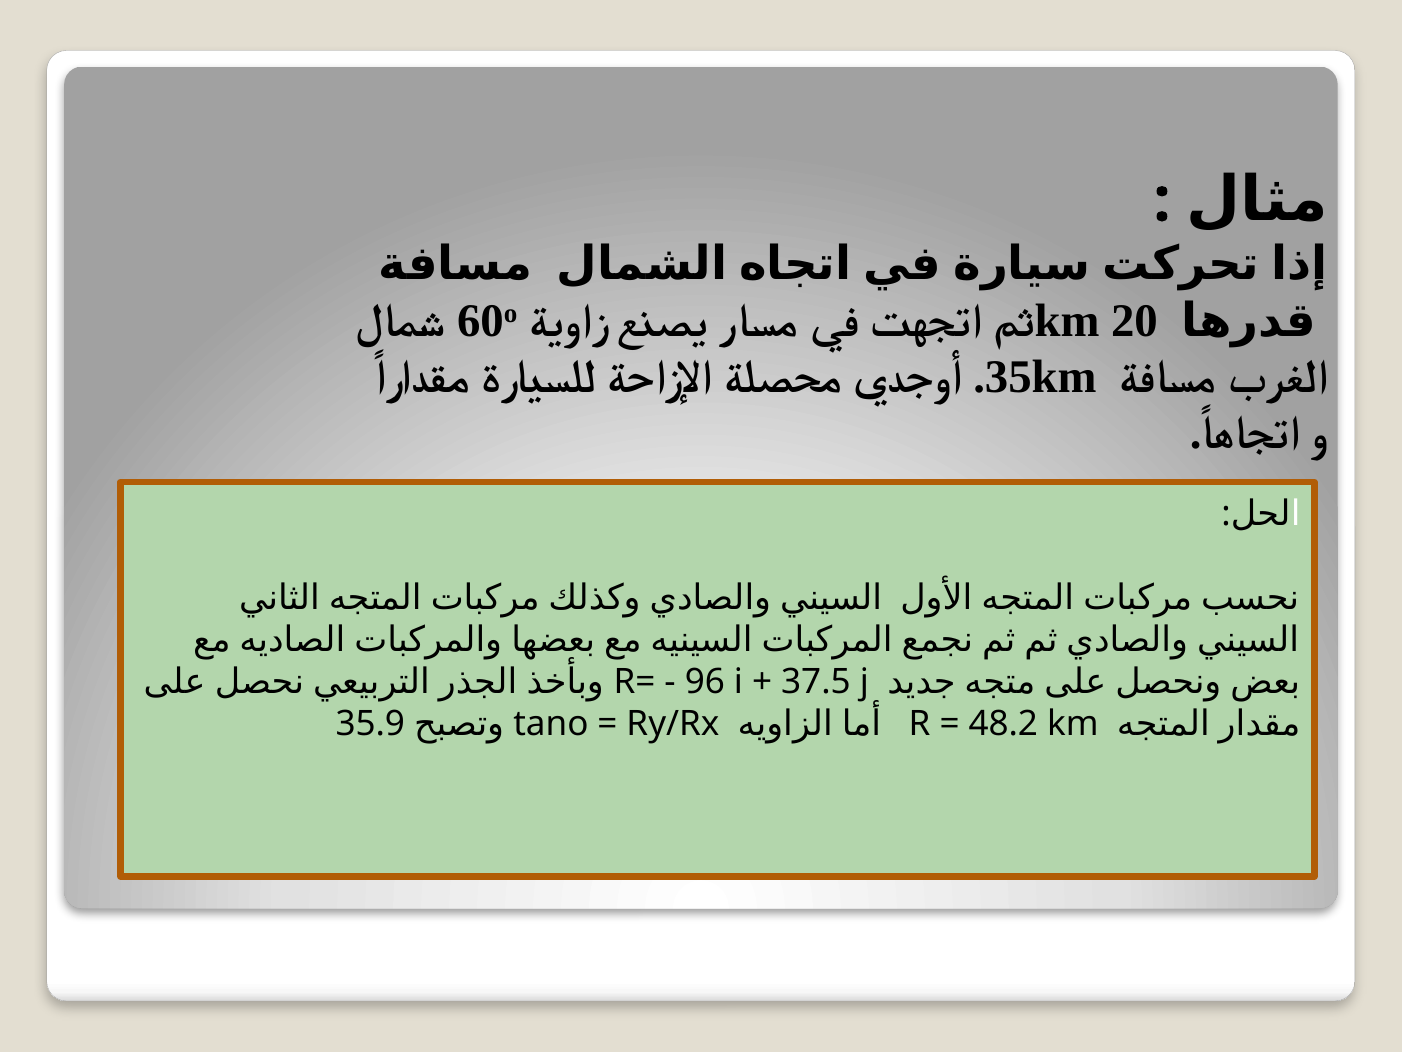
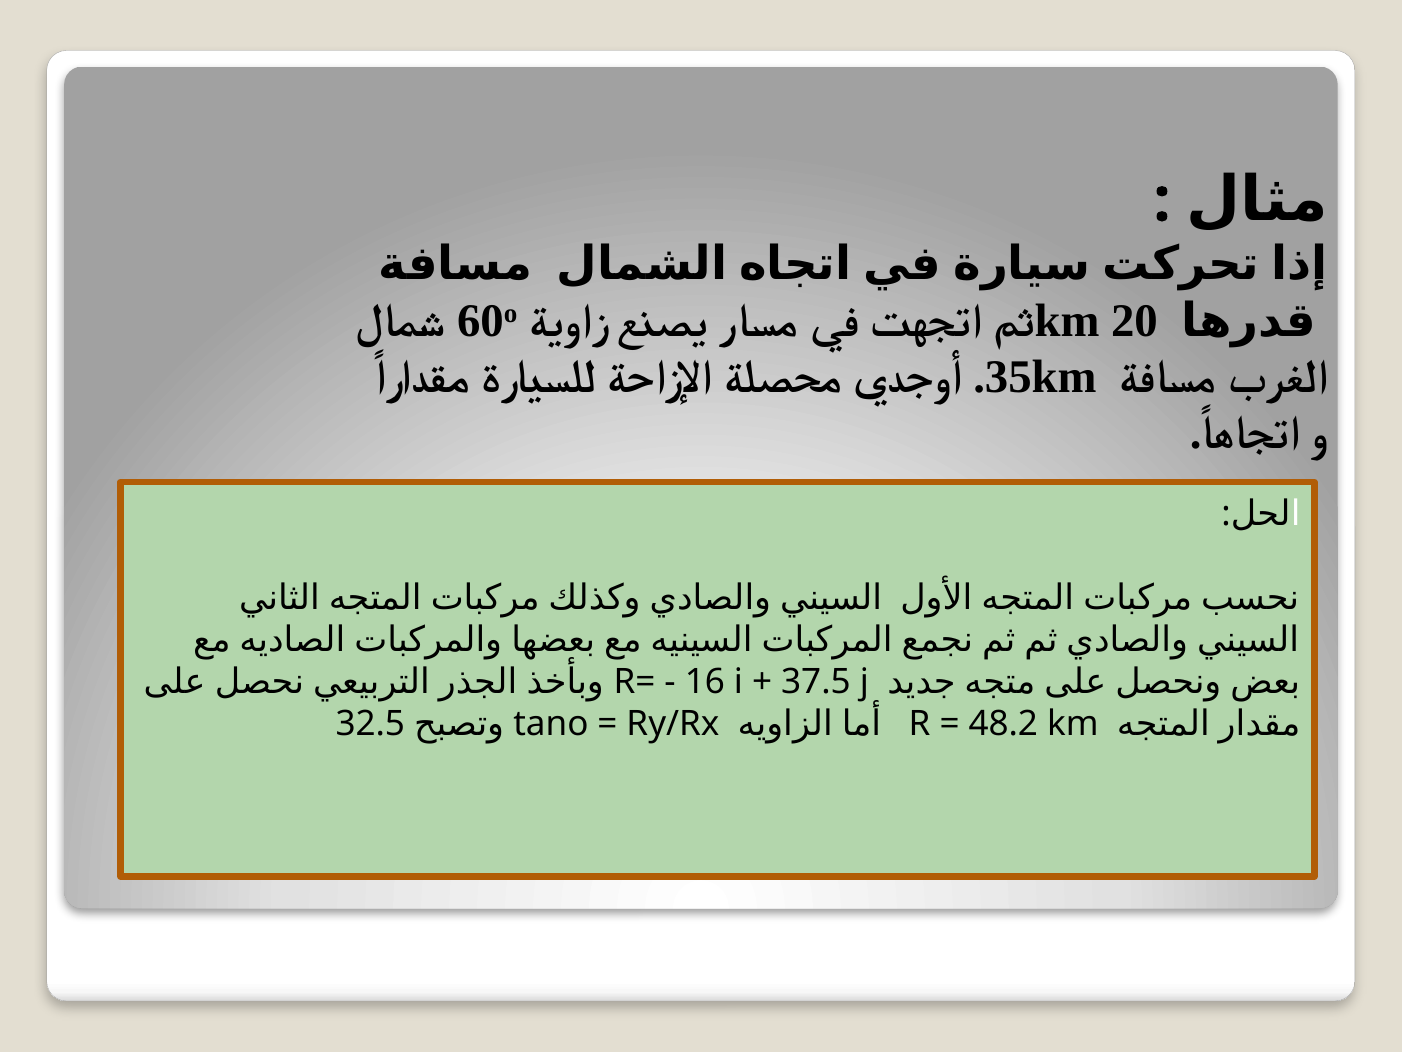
96: 96 -> 16 (705, 681)
35.9: 35.9 -> 32.5 (370, 724)
